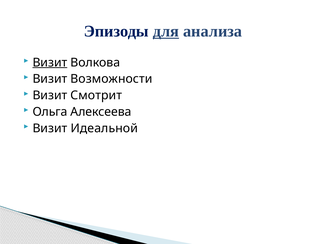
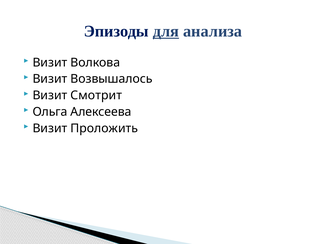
Визит underline: present -> none (50, 63)
Возможности: Возможности -> Возвышалось (111, 79)
Идеальной: Идеальной -> Проложить (104, 129)
